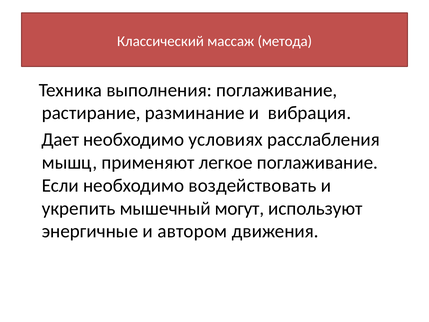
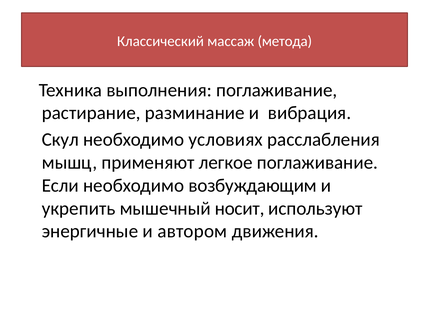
Дает: Дает -> Скул (60, 140)
воздействовать: воздействовать -> возбуждающим (253, 185)
могут: могут -> носит (240, 208)
